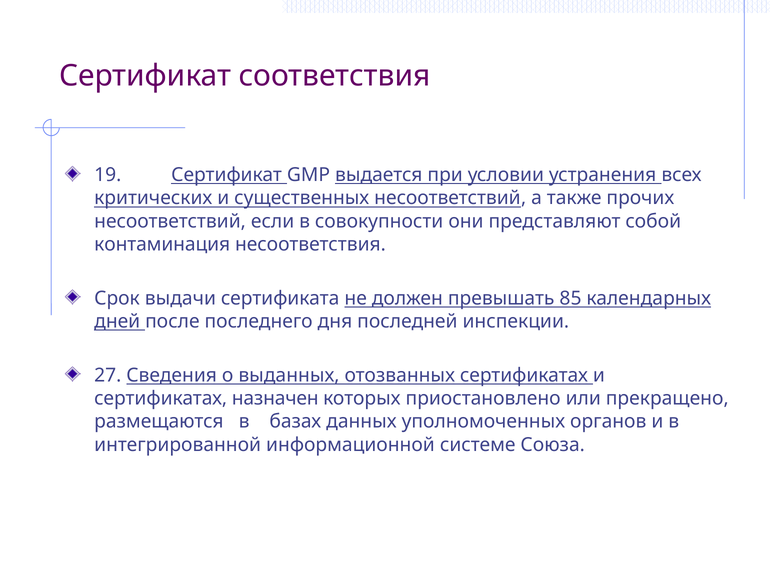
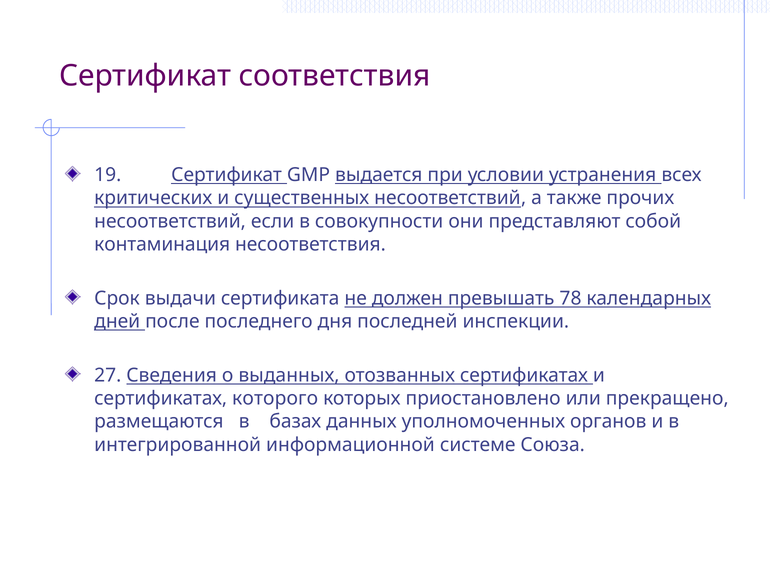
85: 85 -> 78 (571, 298)
назначен: назначен -> которого (275, 398)
